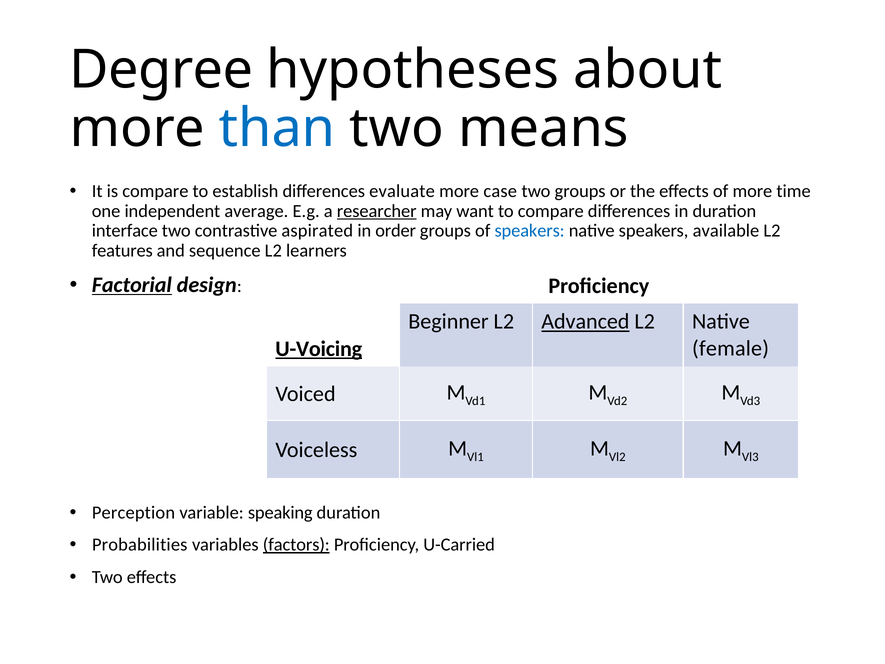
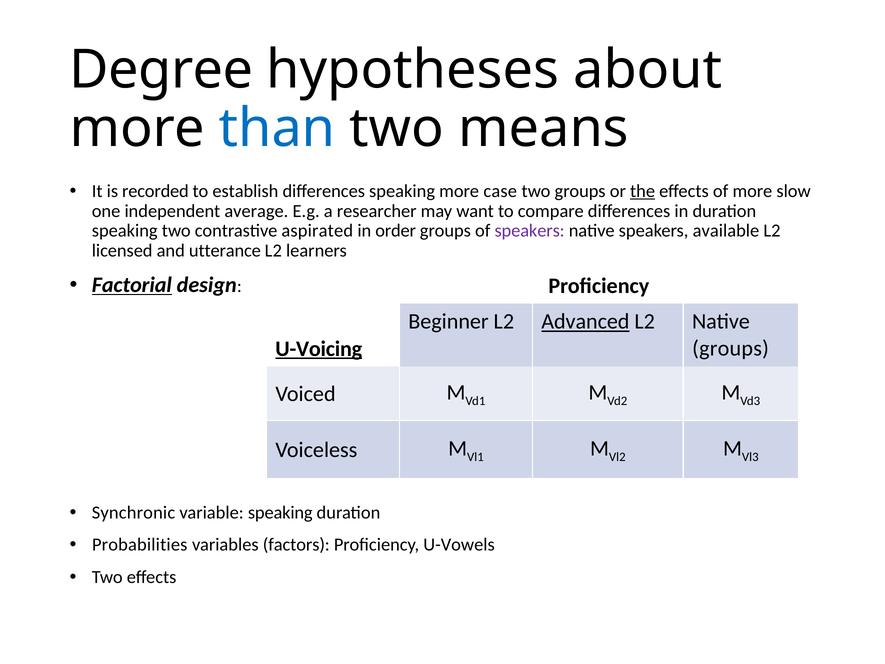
is compare: compare -> recorded (155, 191)
differences evaluate: evaluate -> speaking (402, 191)
the underline: none -> present (643, 191)
time: time -> slow (794, 191)
researcher underline: present -> none (377, 211)
interface: interface -> speaking (125, 231)
speakers colour: blue -> purple (530, 231)
features: features -> licensed (122, 251)
sequence: sequence -> utterance (225, 251)
female: female -> groups (731, 349)
Perception: Perception -> Synchronic (133, 512)
factors underline: present -> none (296, 545)
U-Carried: U-Carried -> U-Vowels (459, 545)
